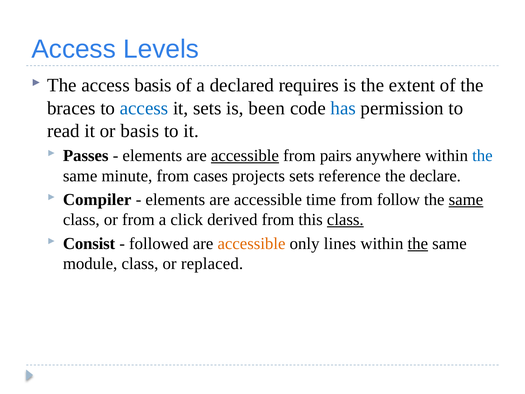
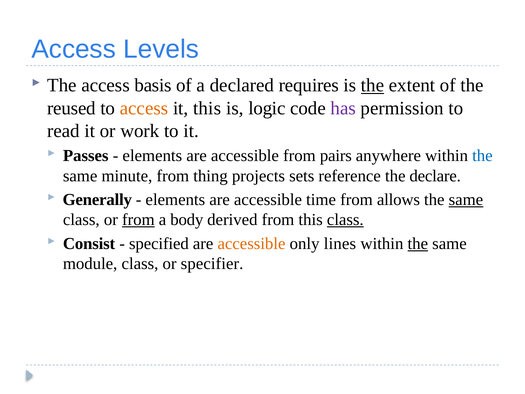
the underline: none -> present (373, 85)
braces: braces -> reused (71, 108)
access colour: blue -> orange (144, 108)
it sets: sets -> this (207, 108)
been: been -> logic (267, 108)
has colour: blue -> purple (343, 108)
or basis: basis -> work (140, 131)
accessible underline: present -> none (245, 156)
cases: cases -> thing (211, 176)
Compiler: Compiler -> Generally (97, 200)
follow: follow -> allows (398, 200)
from underline: none -> present (138, 220)
click: click -> body (187, 220)
followed: followed -> specified (159, 243)
replaced: replaced -> specifier (212, 263)
